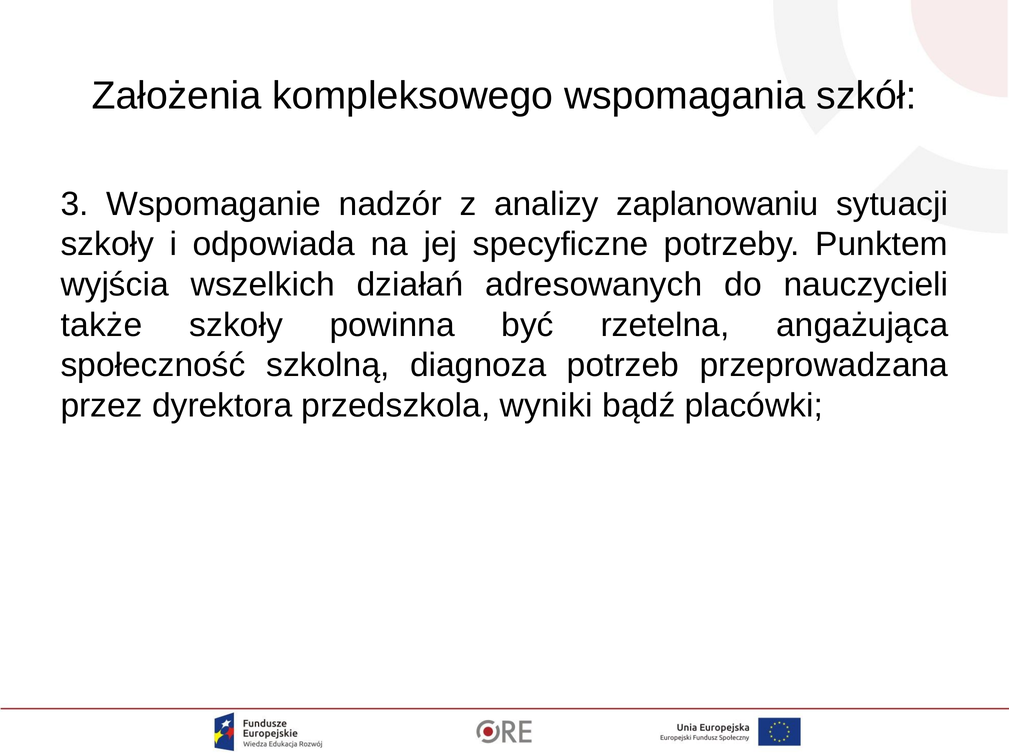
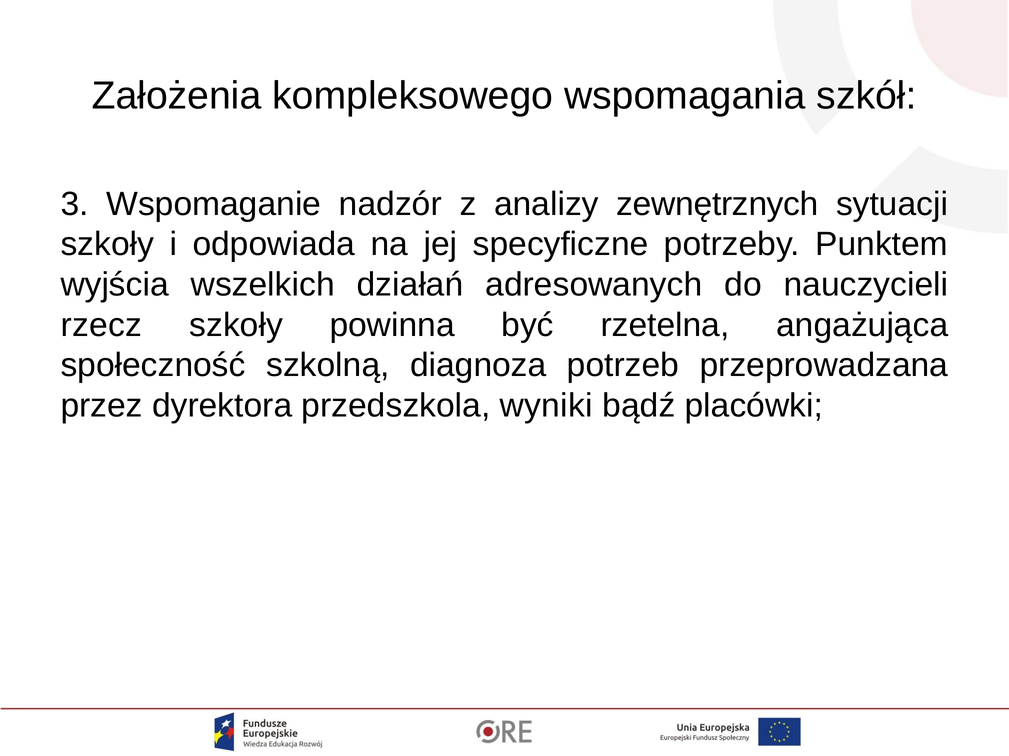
zaplanowaniu: zaplanowaniu -> zewnętrznych (718, 204)
także: także -> rzecz (101, 325)
